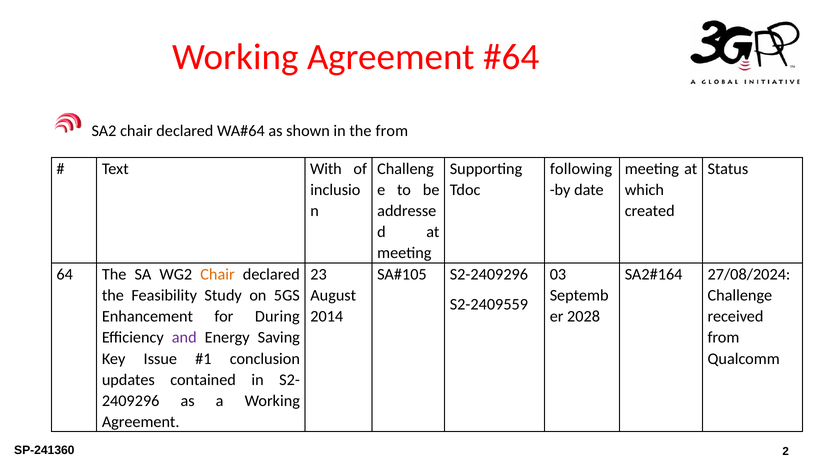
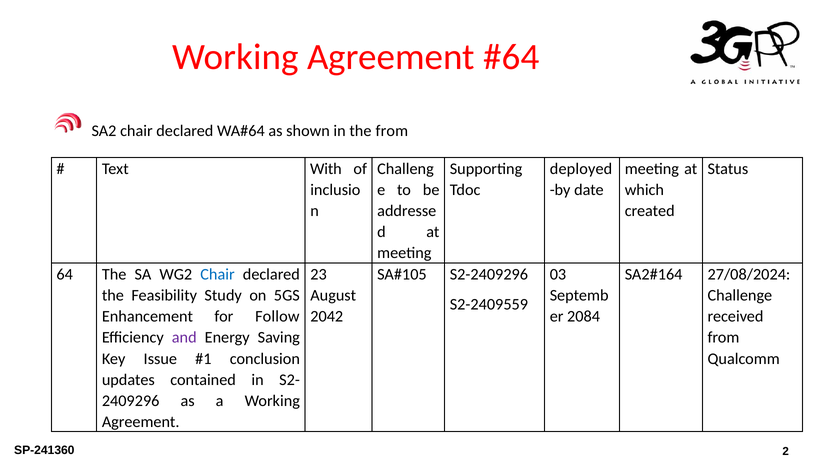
following: following -> deployed (581, 169)
Chair colour: orange -> blue (218, 274)
During: During -> Follow (277, 317)
2014: 2014 -> 2042 (327, 317)
2028: 2028 -> 2084 (584, 317)
